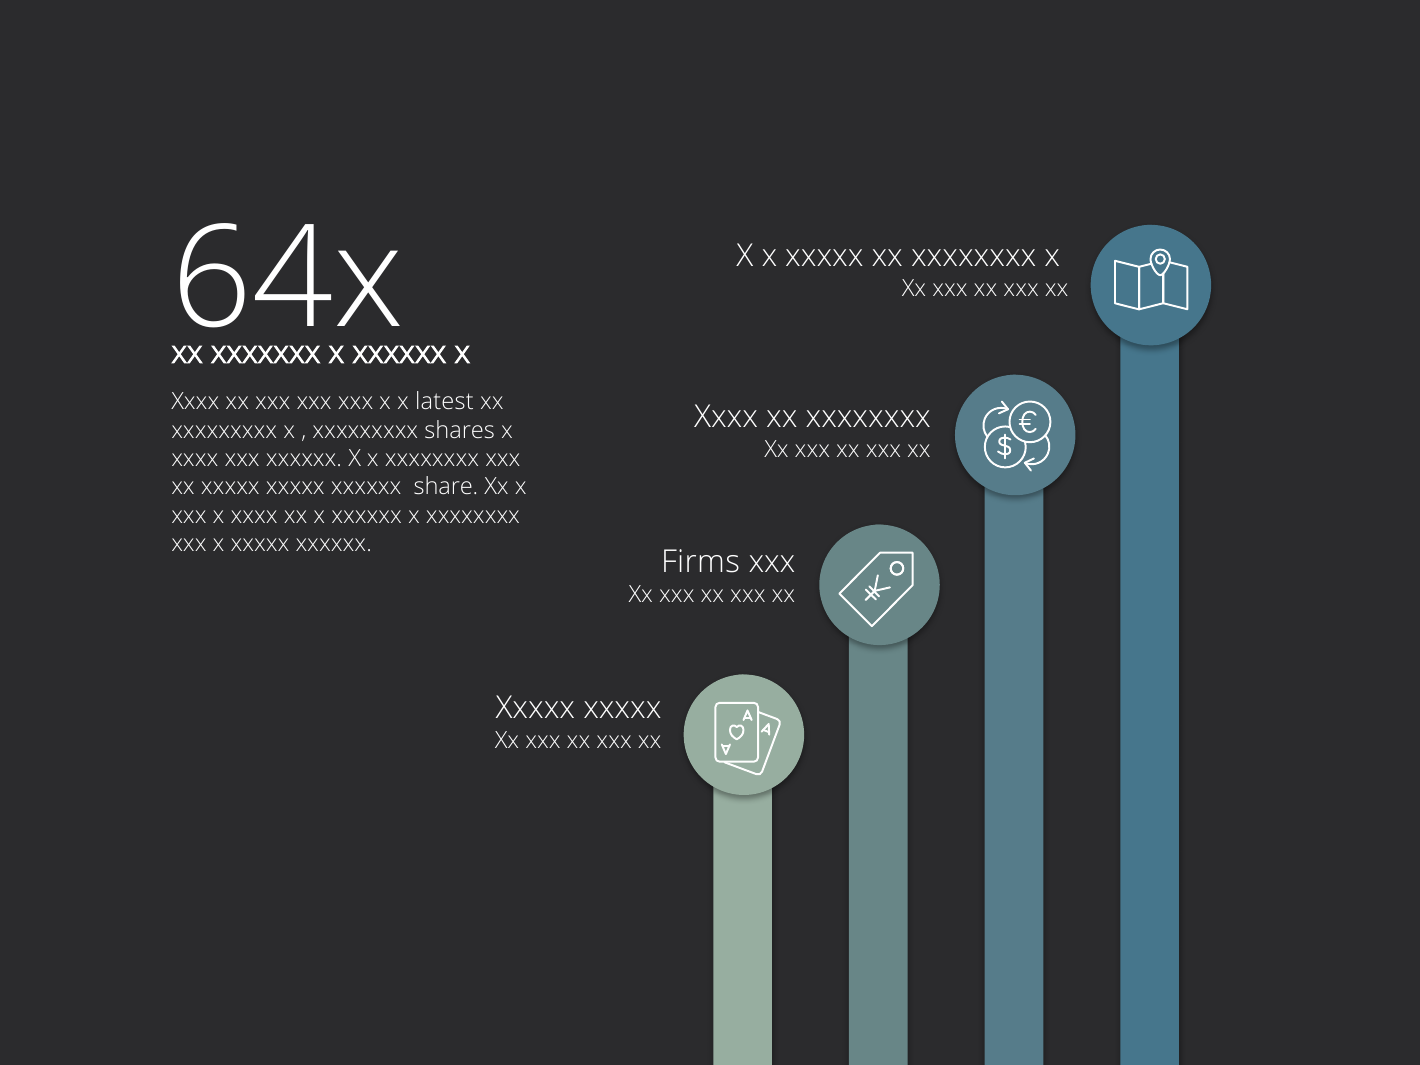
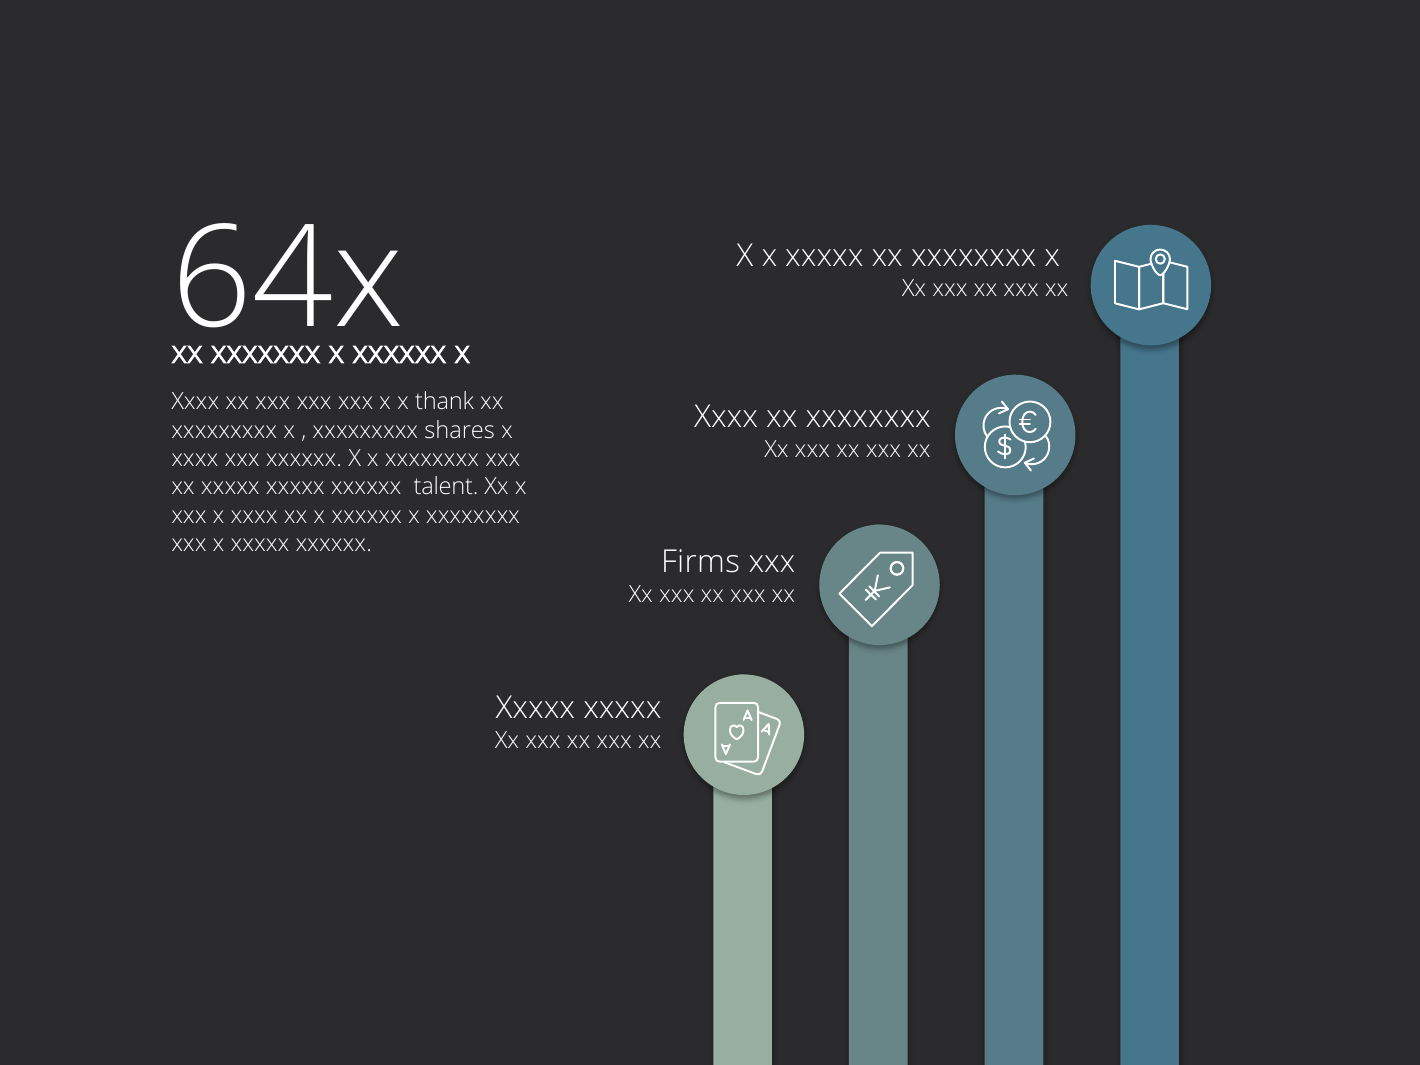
latest: latest -> thank (445, 402)
share: share -> talent (446, 487)
